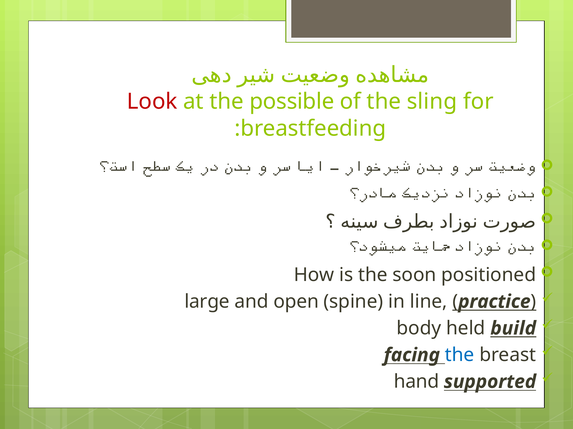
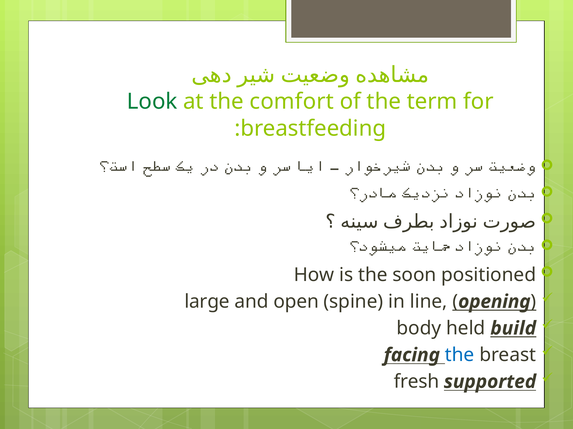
Look colour: red -> green (152, 102)
possible: possible -> comfort (292, 102)
sling: sling -> term (432, 102)
practice: practice -> opening (494, 302)
hand: hand -> fresh (417, 382)
